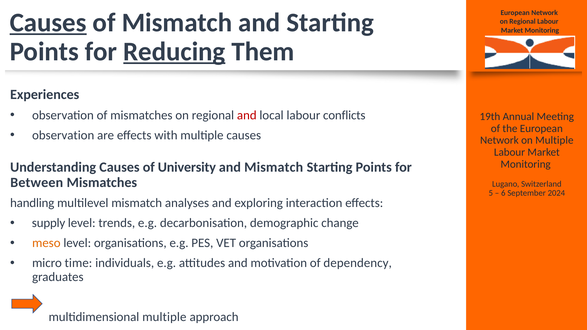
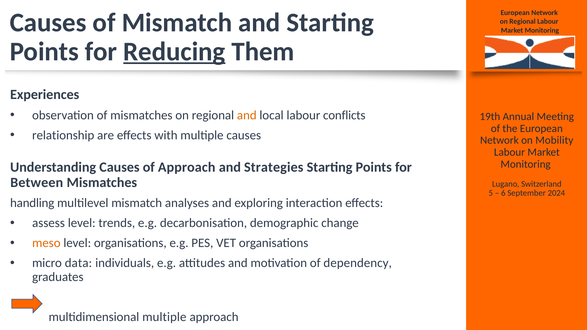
Causes underline: present -> none (48, 23)
and colour: red -> orange (247, 115)
observation: observation -> relationship (63, 135)
on Multiple: Multiple -> Mobility (554, 140)
of University: University -> Approach (187, 167)
and Mismatch: Mismatch -> Strategies (274, 167)
supply: supply -> assess (49, 223)
time: time -> data (78, 263)
